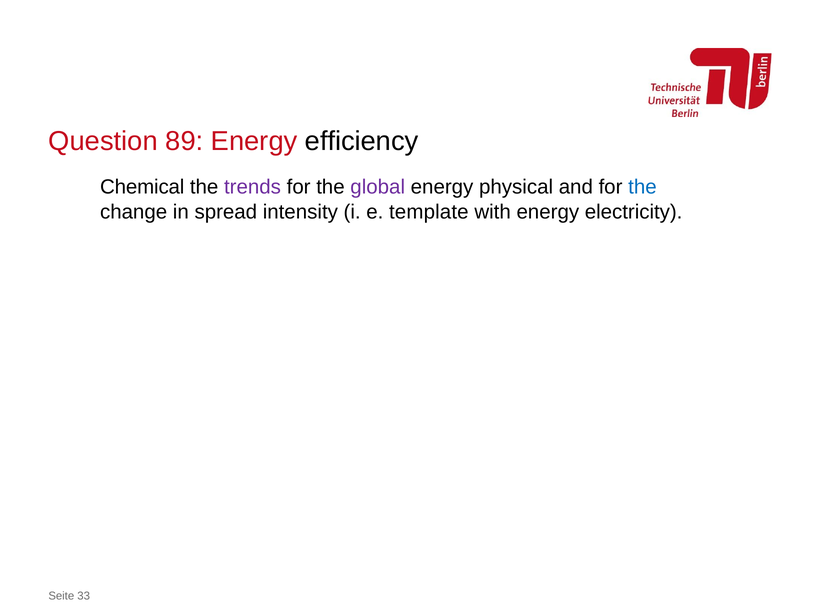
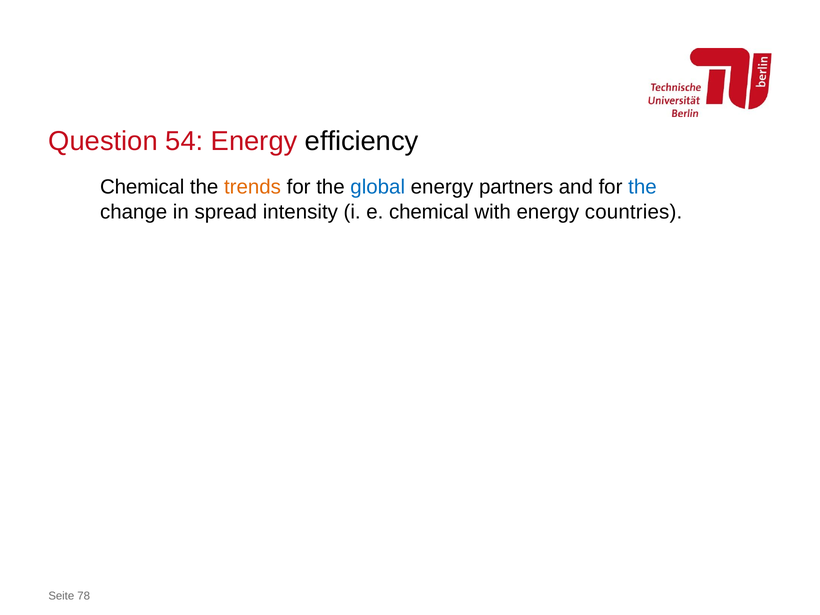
89: 89 -> 54 (184, 141)
trends colour: purple -> orange (252, 187)
global colour: purple -> blue (378, 187)
physical: physical -> partners (516, 187)
e template: template -> chemical (429, 212)
electricity: electricity -> countries (634, 212)
33: 33 -> 78 (84, 596)
